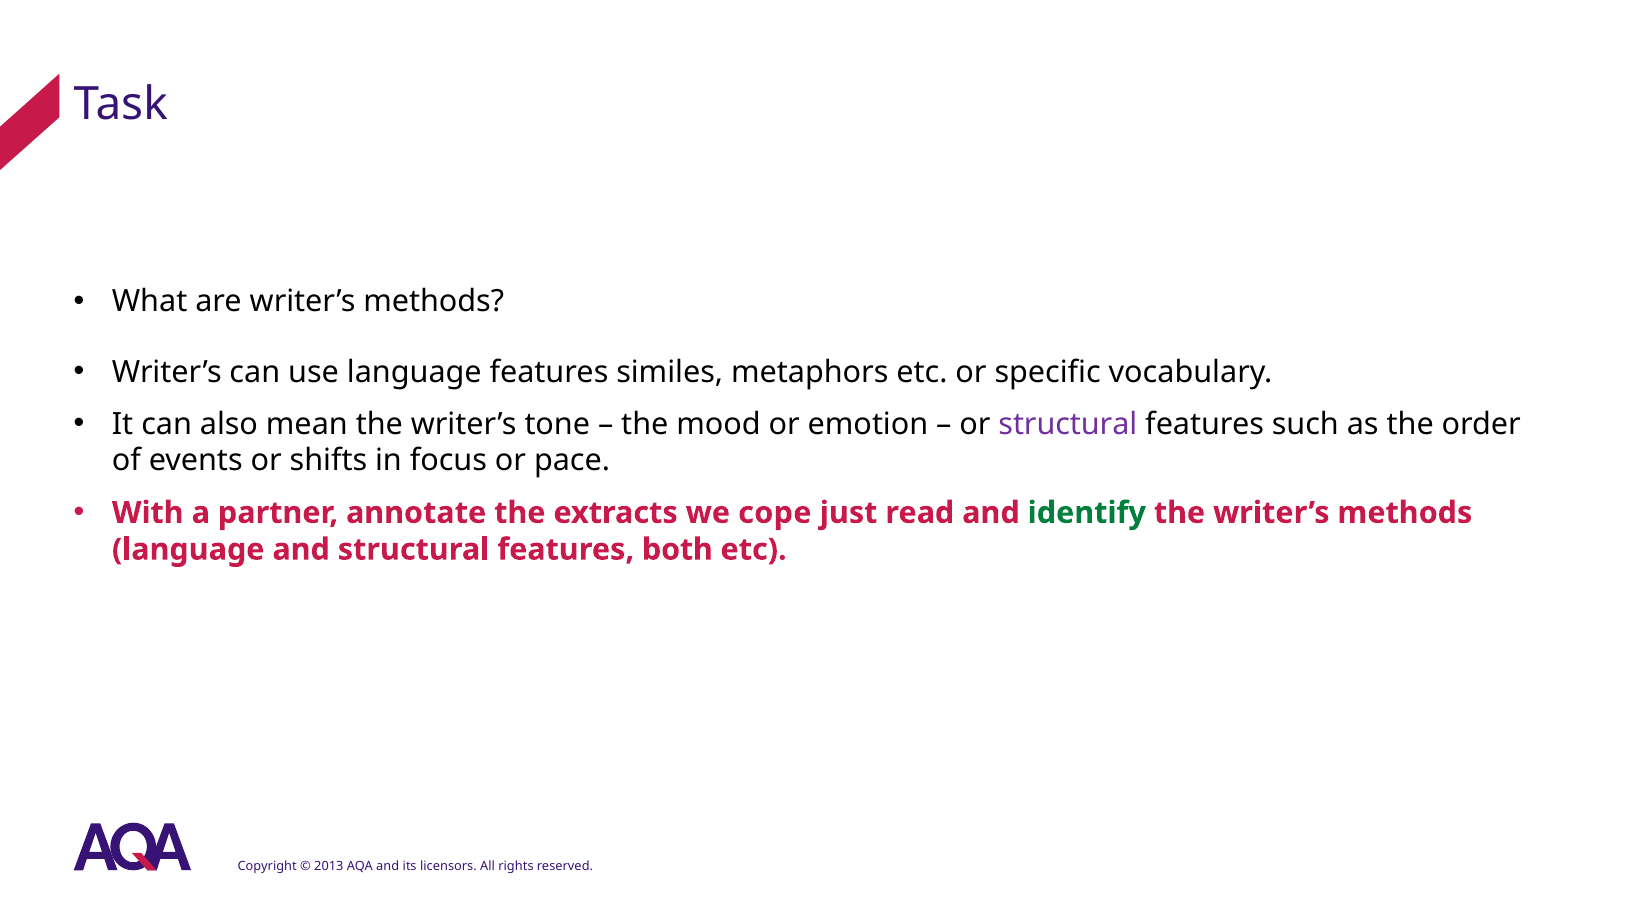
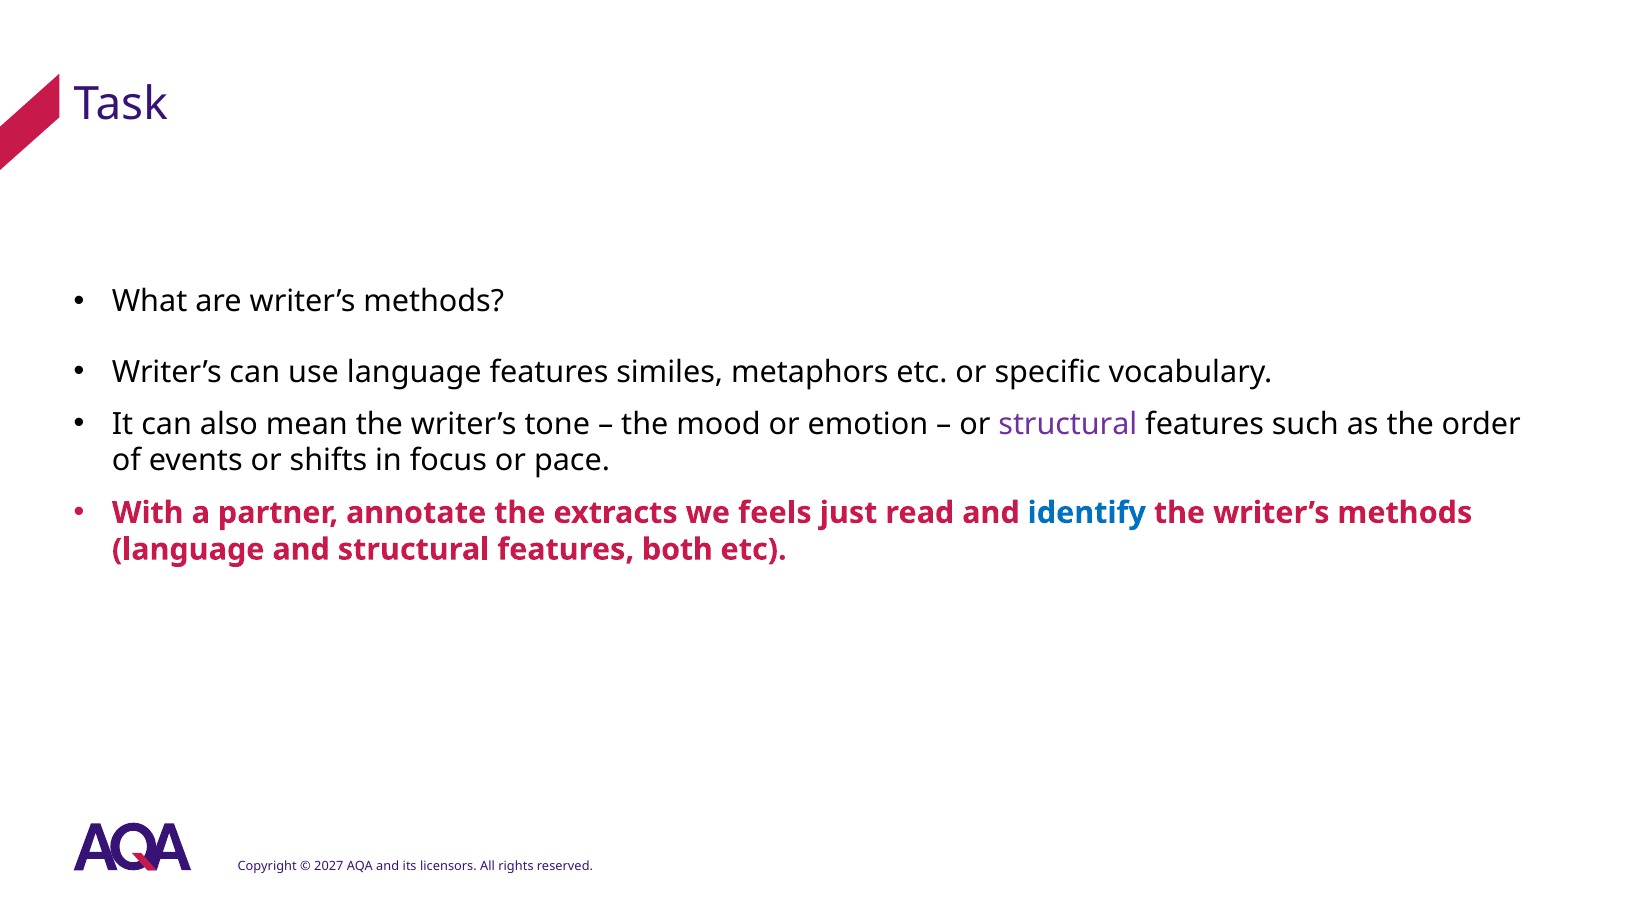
cope: cope -> feels (775, 512)
identify colour: green -> blue (1087, 512)
2013: 2013 -> 2027 (329, 865)
